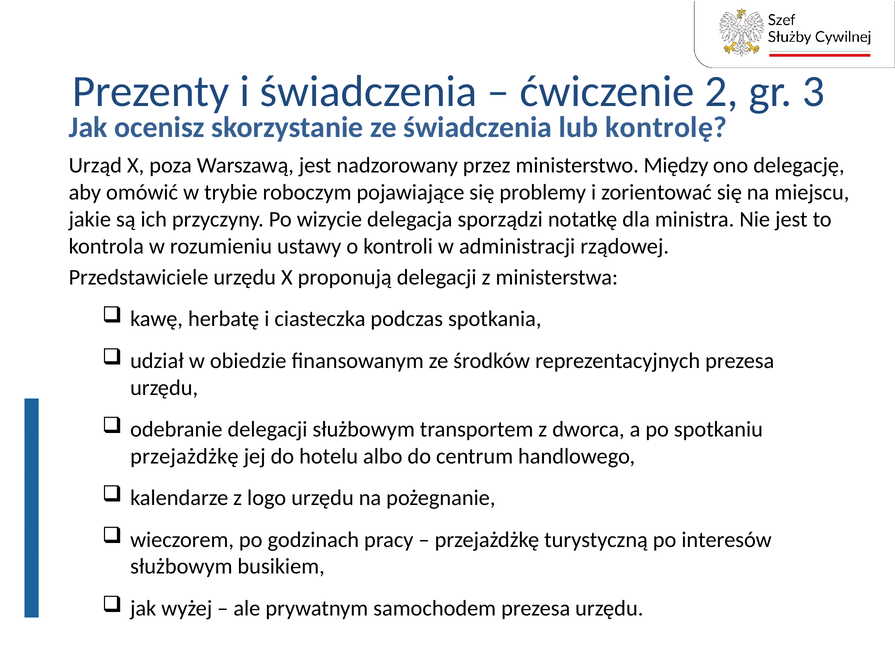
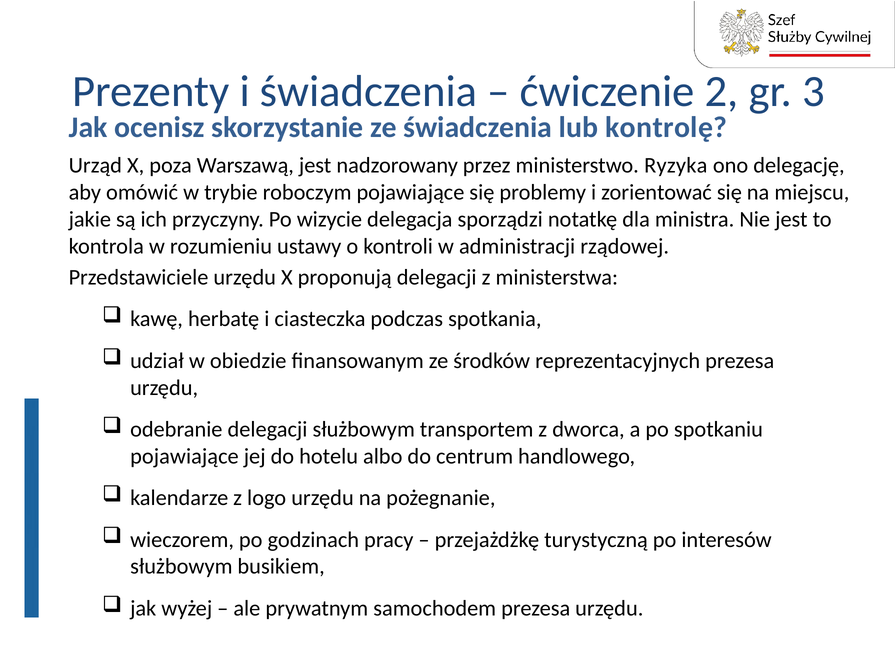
Między: Między -> Ryzyka (676, 166)
przejażdżkę: przejażdżkę -> pojawiające (184, 456)
